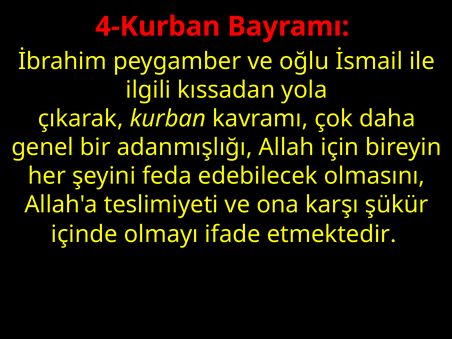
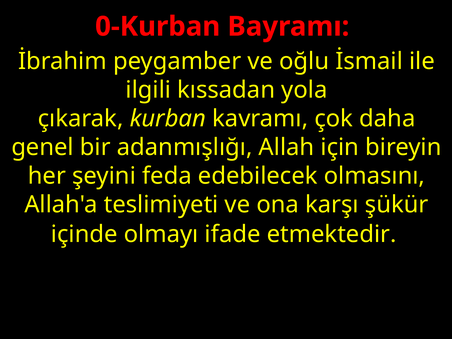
4-Kurban: 4-Kurban -> 0-Kurban (158, 27)
